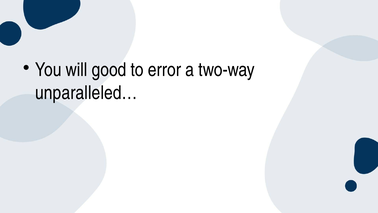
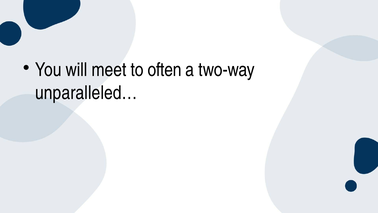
good: good -> meet (109, 70)
error: error -> often (165, 70)
